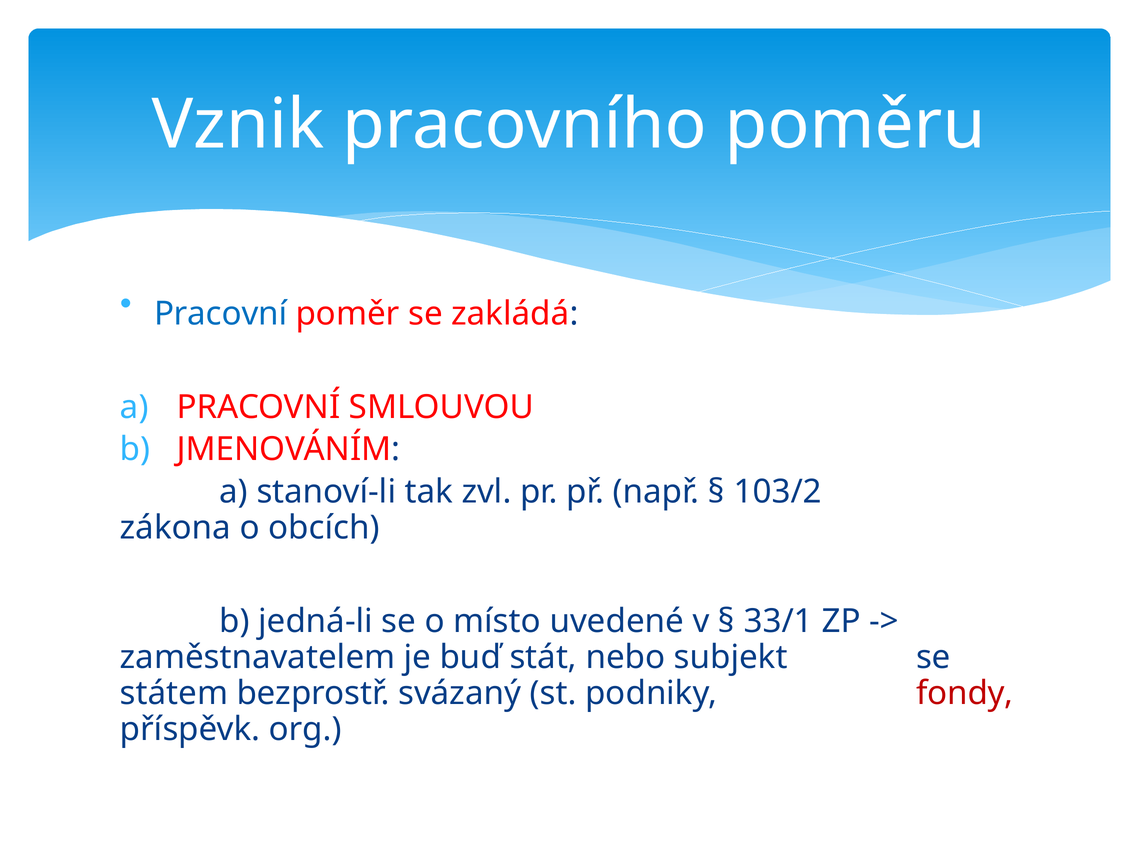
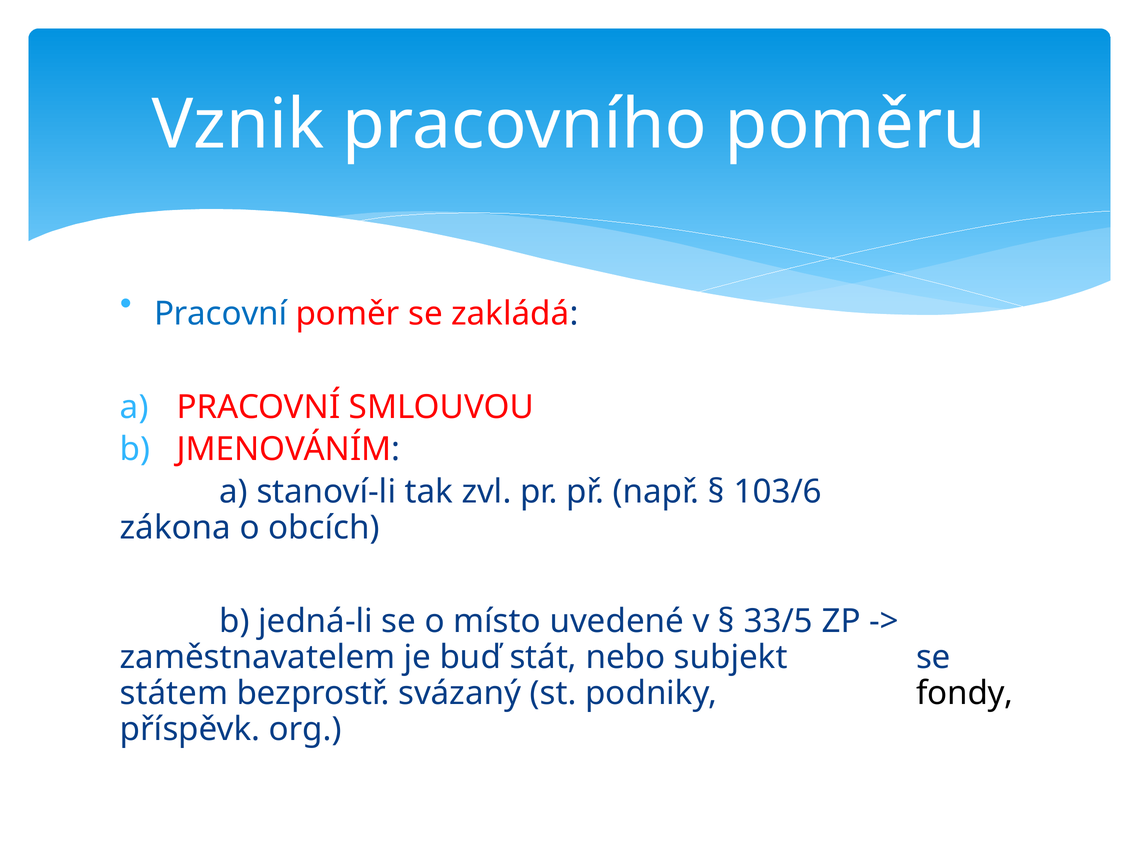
103/2: 103/2 -> 103/6 (778, 491)
33/1: 33/1 -> 33/5 (778, 621)
fondy colour: red -> black (965, 693)
